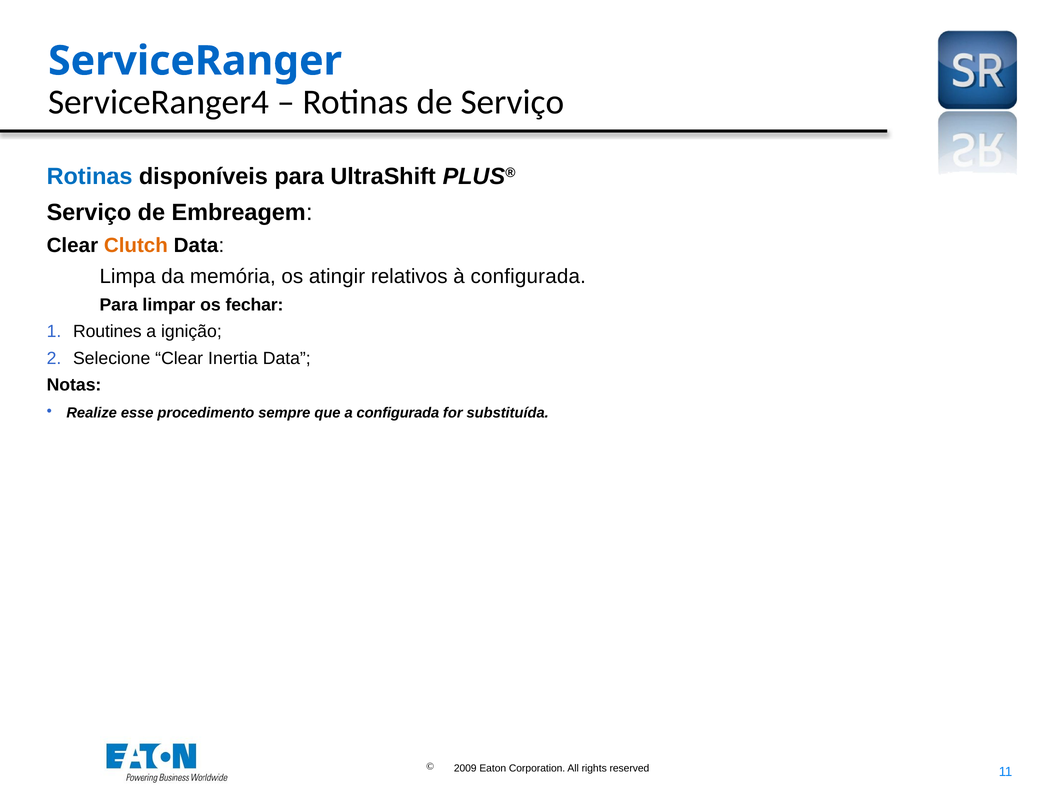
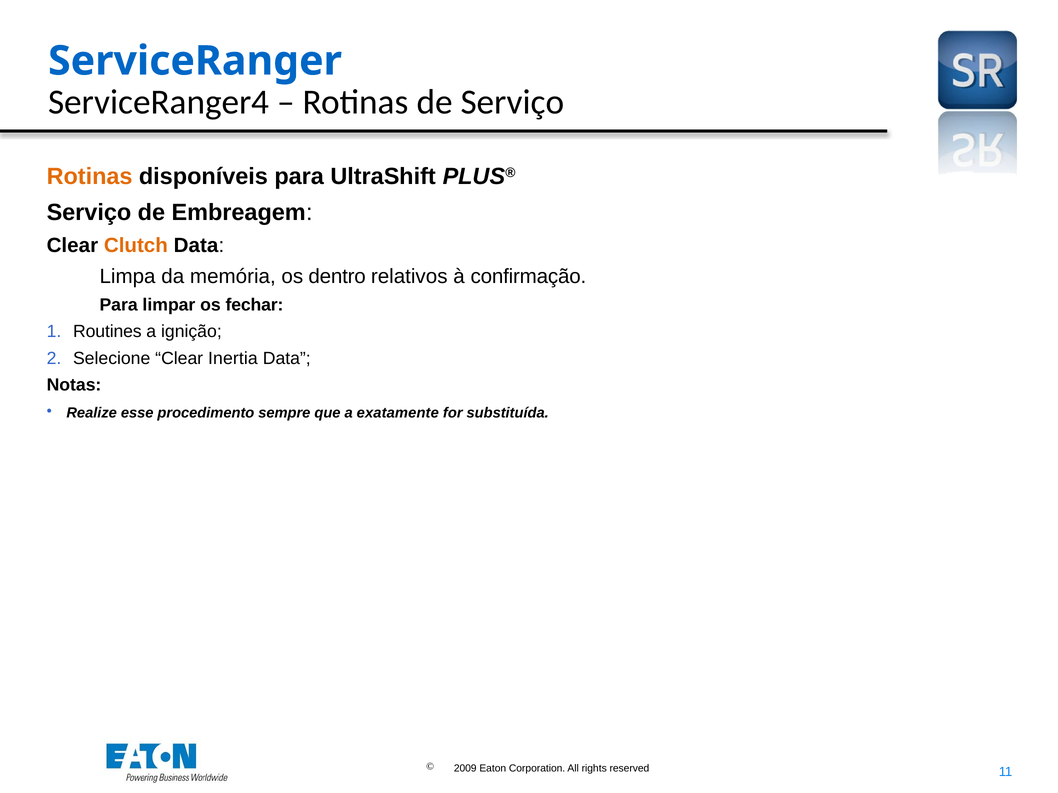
Rotinas colour: blue -> orange (90, 177)
atingir: atingir -> dentro (337, 277)
à configurada: configurada -> confirmação (528, 277)
a configurada: configurada -> exatamente (398, 413)
